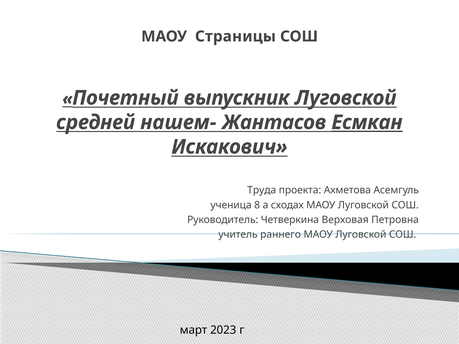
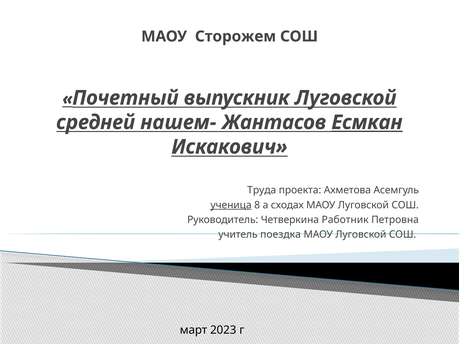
Страницы: Страницы -> Сторожем (236, 36)
ученица underline: none -> present (231, 205)
Верховая: Верховая -> Работник (345, 220)
раннего: раннего -> поездка (281, 235)
